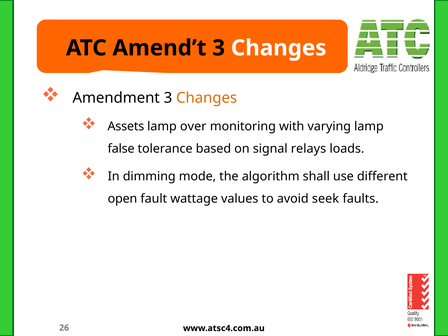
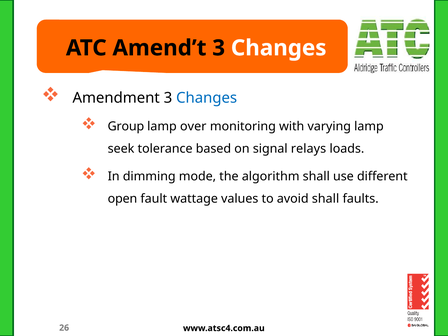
Changes colour: orange -> blue (207, 98)
Assets: Assets -> Group (126, 126)
false: false -> seek (121, 149)
avoid seek: seek -> shall (326, 199)
